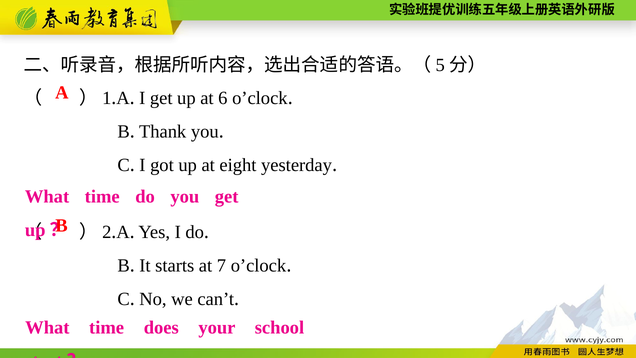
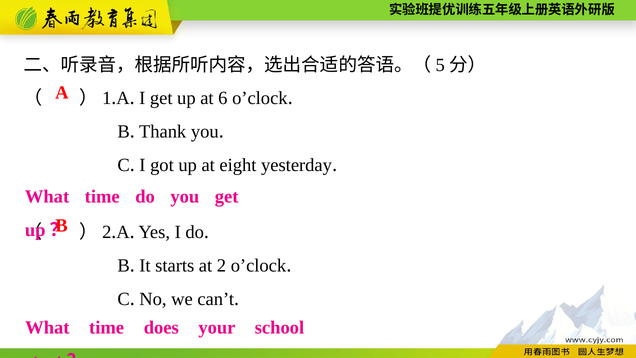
at 7: 7 -> 2 (222, 265)
